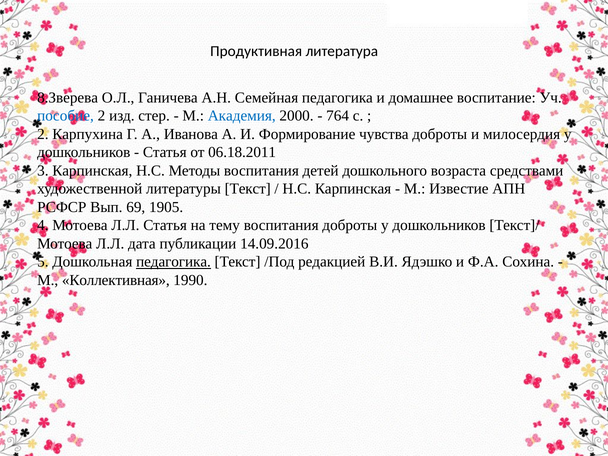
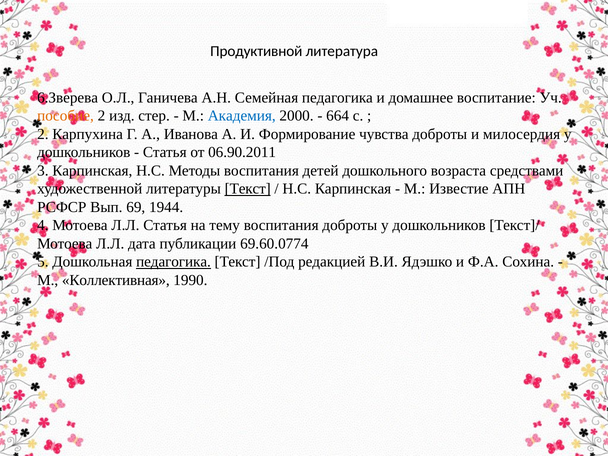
Продуктивная: Продуктивная -> Продуктивной (256, 51)
8.Зверева: 8.Зверева -> 6.Зверева (68, 98)
пособие colour: blue -> orange (66, 116)
764: 764 -> 664 (338, 116)
06.18.2011: 06.18.2011 -> 06.90.2011 (242, 152)
Текст underline: none -> present (248, 189)
1905: 1905 -> 1944 (166, 207)
14.09.2016: 14.09.2016 -> 69.60.0774 (274, 244)
